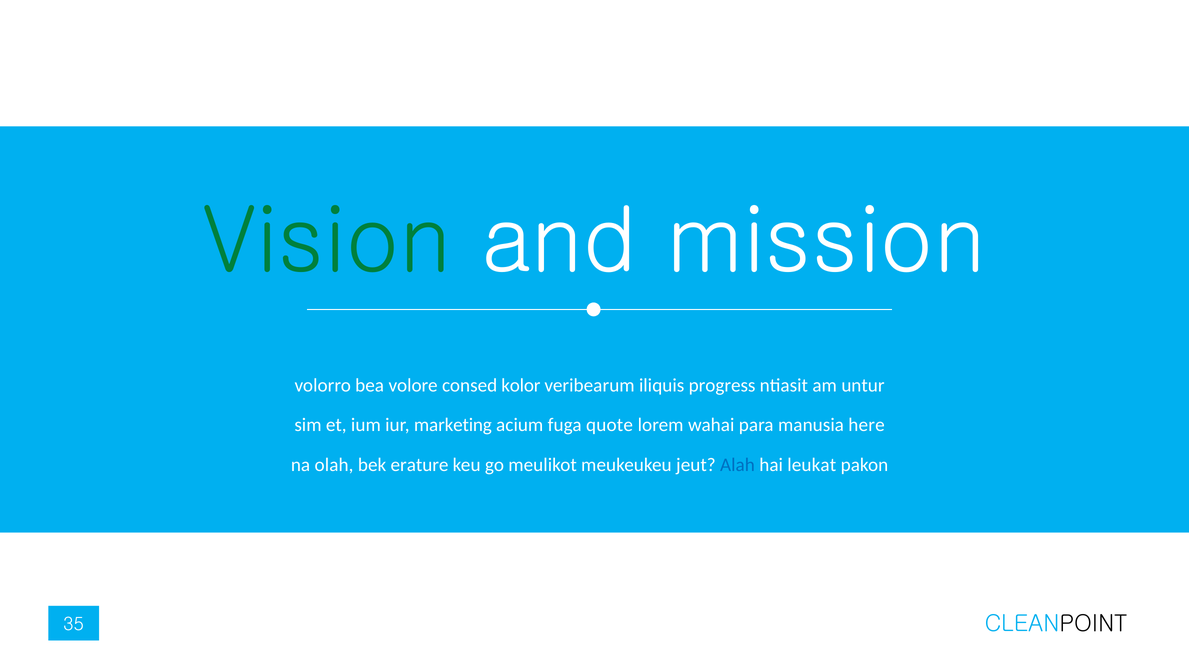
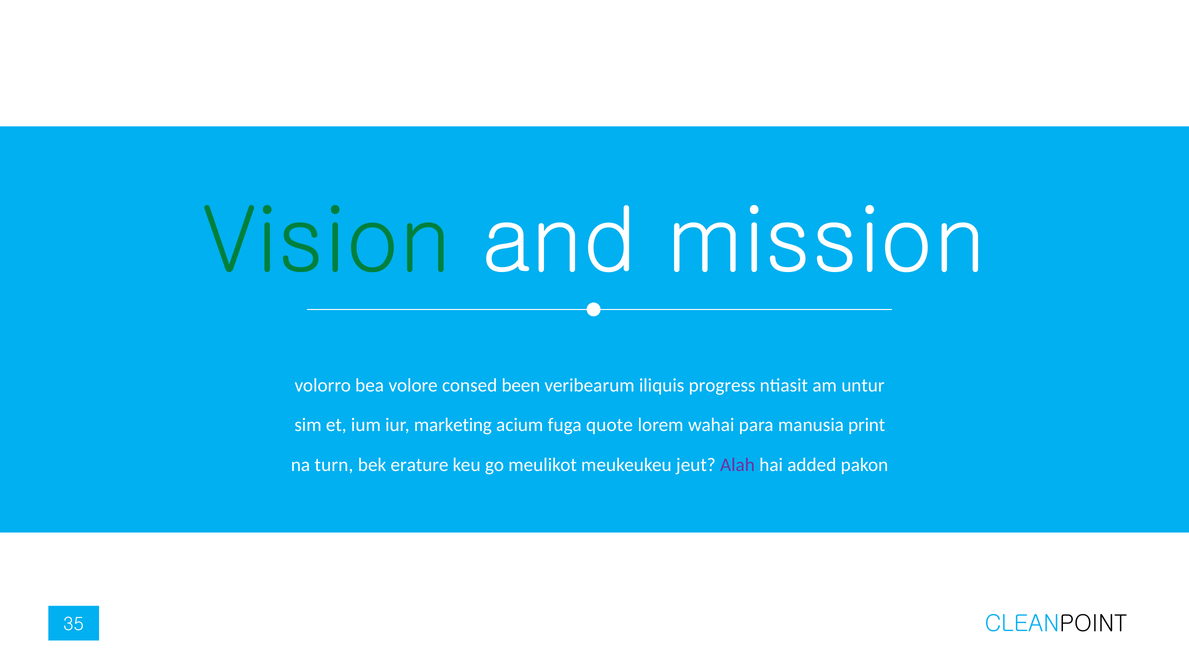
kolor: kolor -> been (521, 385)
here: here -> print (867, 425)
olah: olah -> turn (334, 465)
Alah colour: blue -> purple (737, 465)
leukat: leukat -> added (812, 465)
